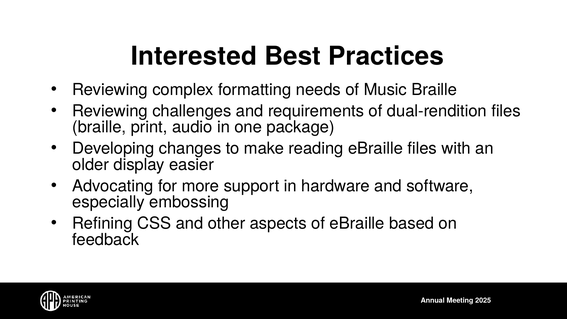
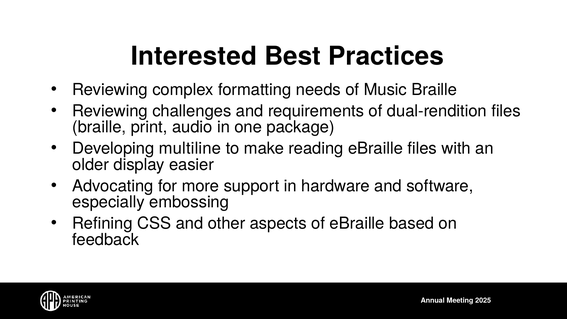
changes: changes -> multiline (190, 149)
